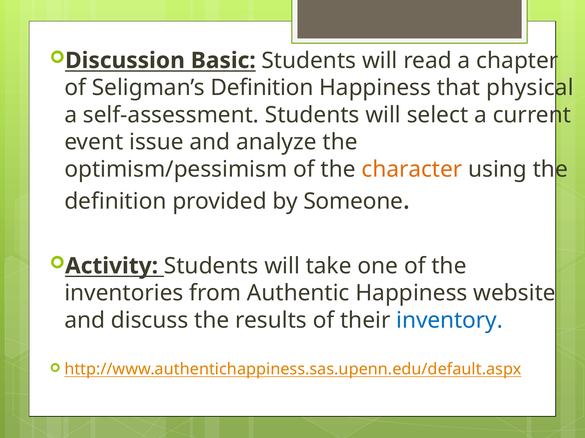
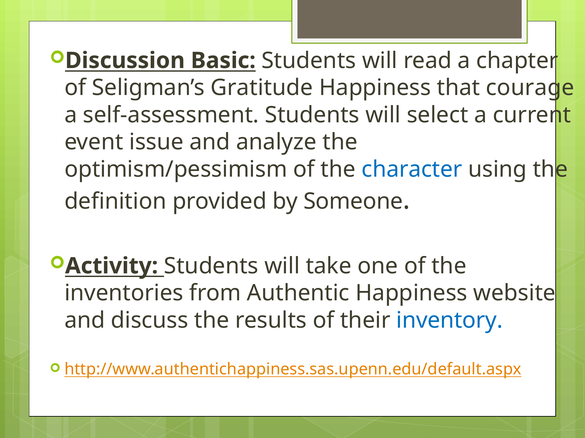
Seligman’s Definition: Definition -> Gratitude (262, 88)
physical: physical -> courage (530, 88)
character colour: orange -> blue (412, 170)
